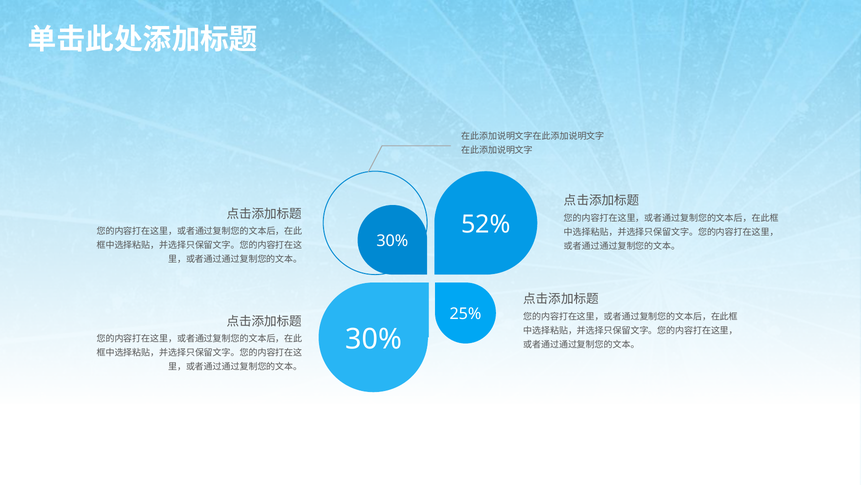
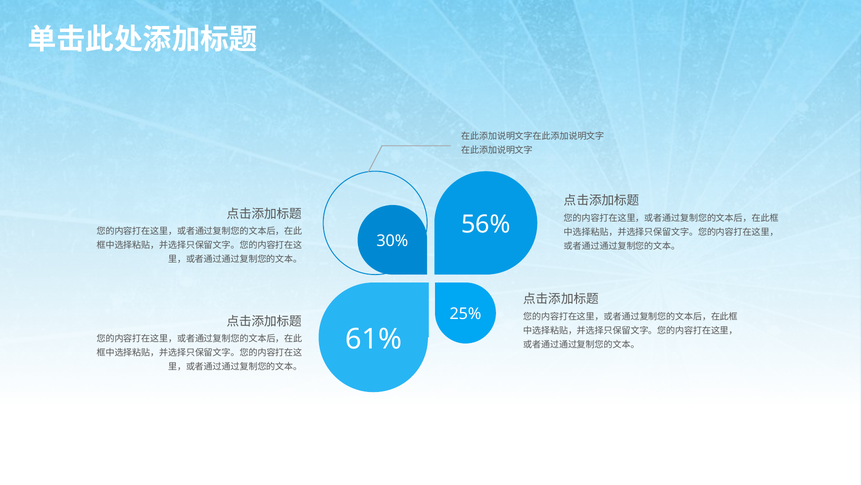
52%: 52% -> 56% (486, 224)
30%: 30% -> 61% (374, 339)
